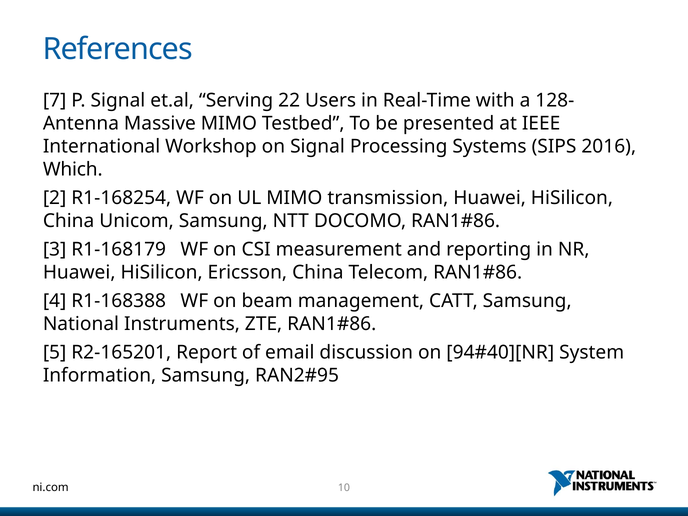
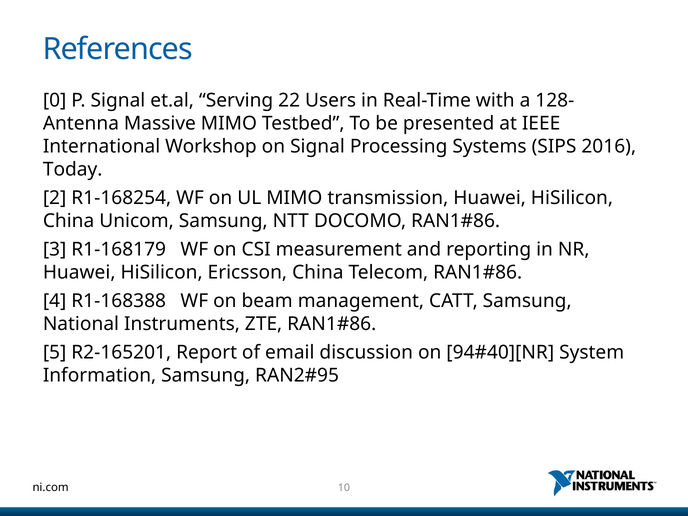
7: 7 -> 0 (55, 101)
Which: Which -> Today (73, 170)
